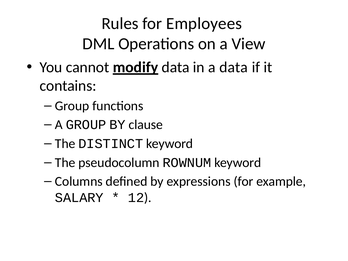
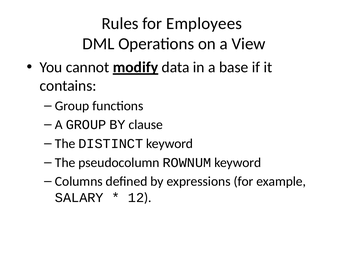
a data: data -> base (234, 67)
